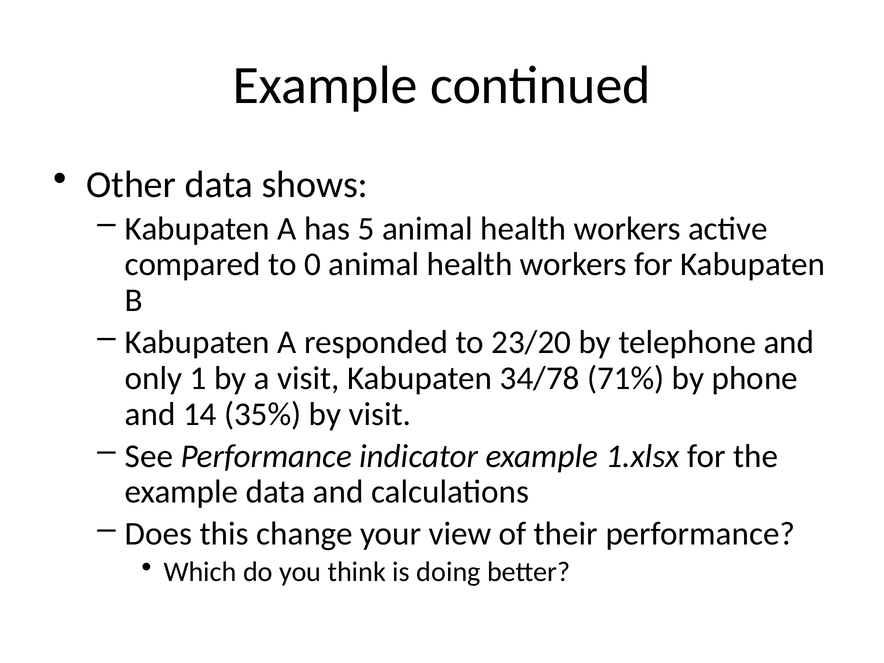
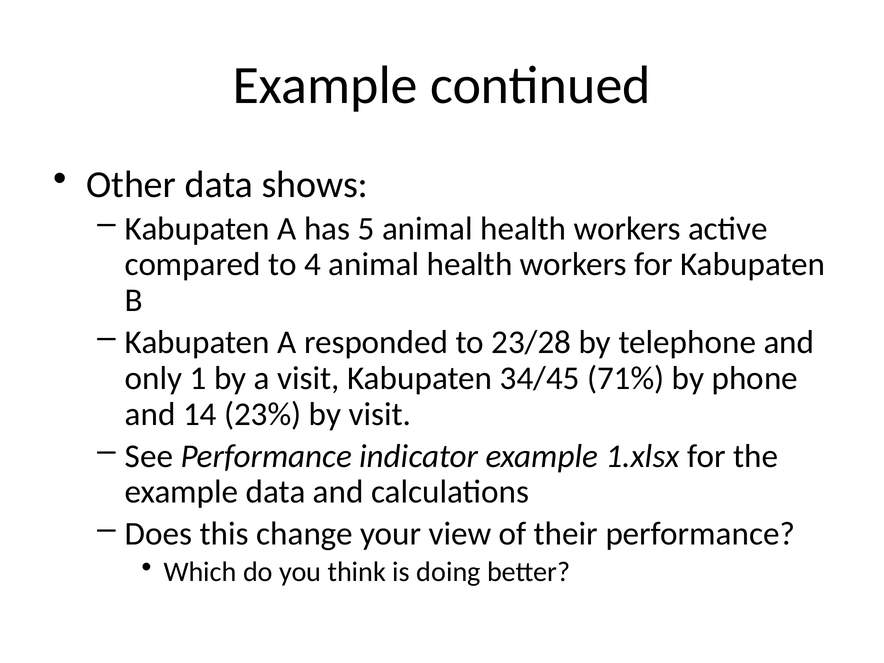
0: 0 -> 4 (312, 265)
23/20: 23/20 -> 23/28 (531, 342)
34/78: 34/78 -> 34/45 (540, 378)
35%: 35% -> 23% (263, 414)
